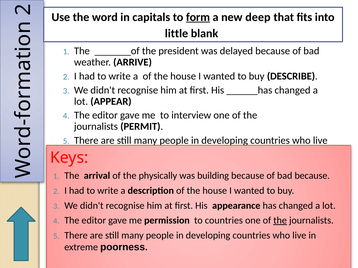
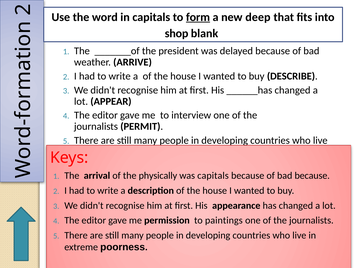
little: little -> shop (177, 33)
was building: building -> capitals (213, 176)
to countries: countries -> paintings (224, 221)
the underline: present -> none (280, 221)
